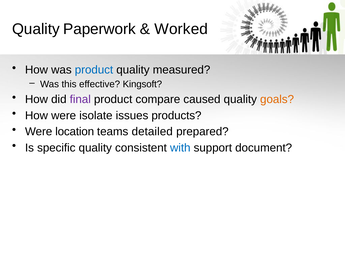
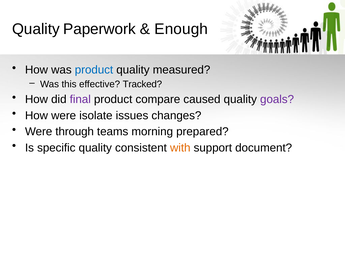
Worked: Worked -> Enough (181, 29)
Kingsoft: Kingsoft -> Tracked (142, 84)
goals colour: orange -> purple (277, 99)
products: products -> changes (176, 115)
location: location -> through (75, 132)
detailed: detailed -> morning (152, 132)
with colour: blue -> orange (180, 148)
